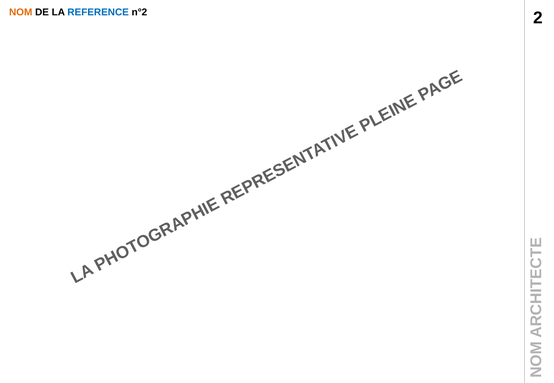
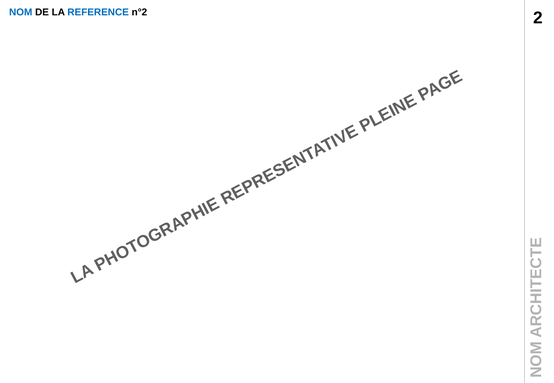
NOM colour: orange -> blue (21, 12)
